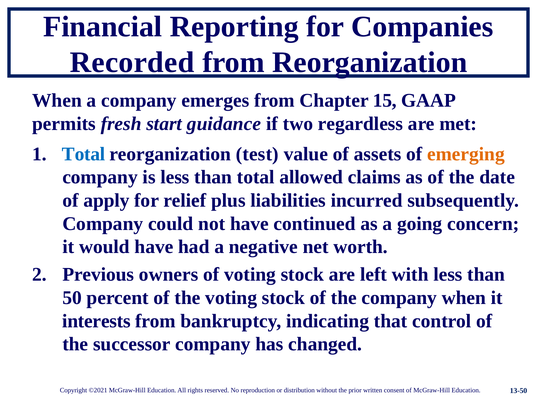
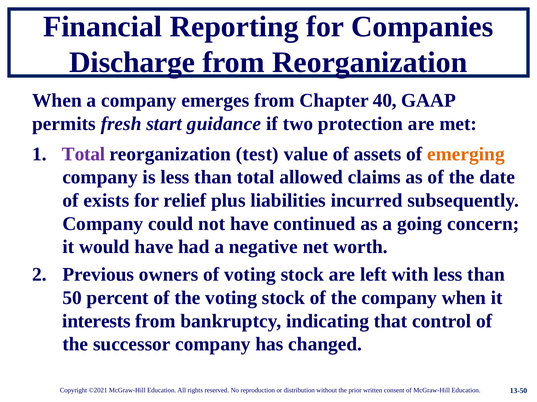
Recorded: Recorded -> Discharge (132, 62)
15: 15 -> 40 (385, 101)
regardless: regardless -> protection (361, 124)
Total colour: blue -> purple (84, 154)
apply: apply -> exists (106, 201)
